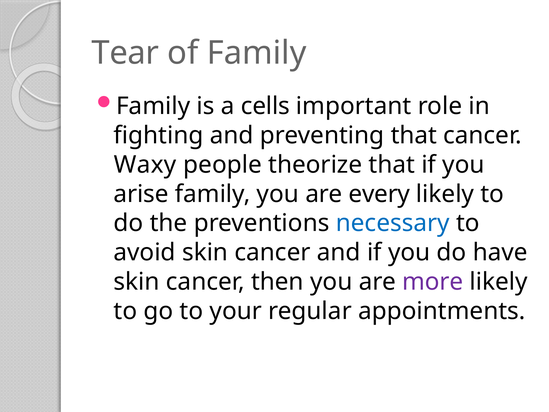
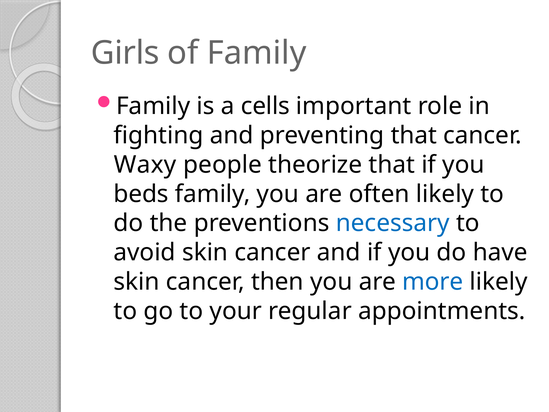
Tear: Tear -> Girls (125, 53)
arise: arise -> beds (141, 194)
every: every -> often (379, 194)
more colour: purple -> blue (433, 282)
